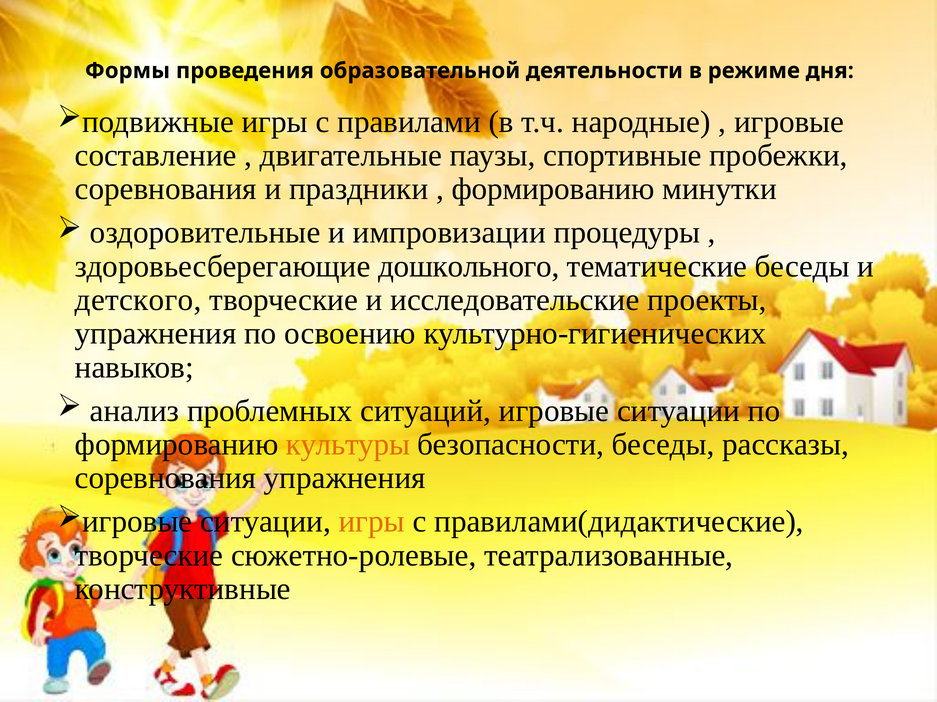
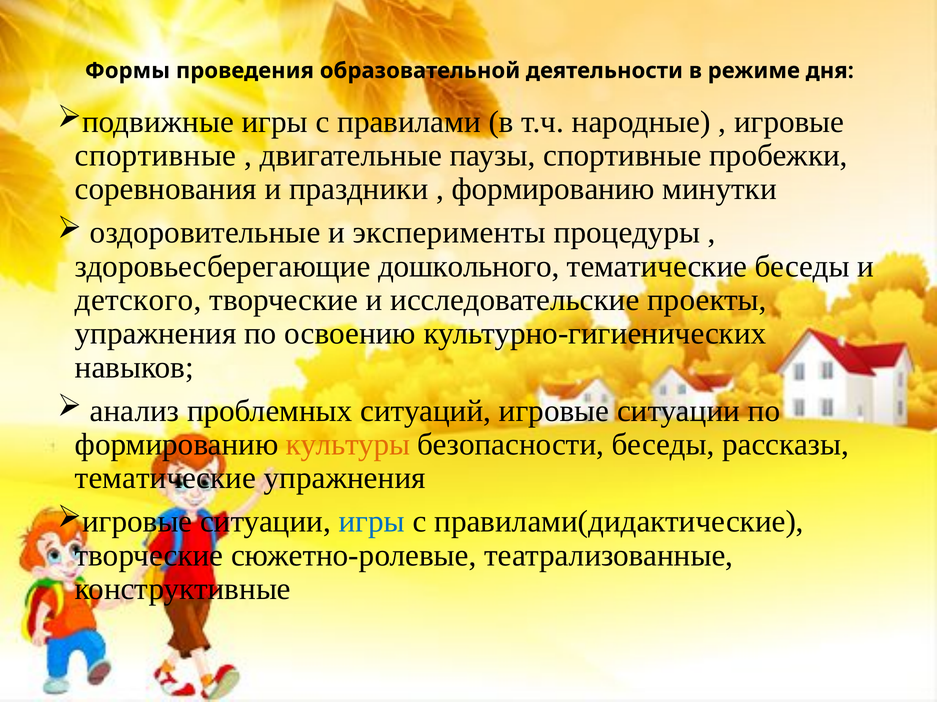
составление: составление -> спортивные (155, 156)
импровизации: импровизации -> эксперименты (449, 233)
соревнования: соревнования -> тематические (165, 479)
игры colour: orange -> blue (372, 522)
